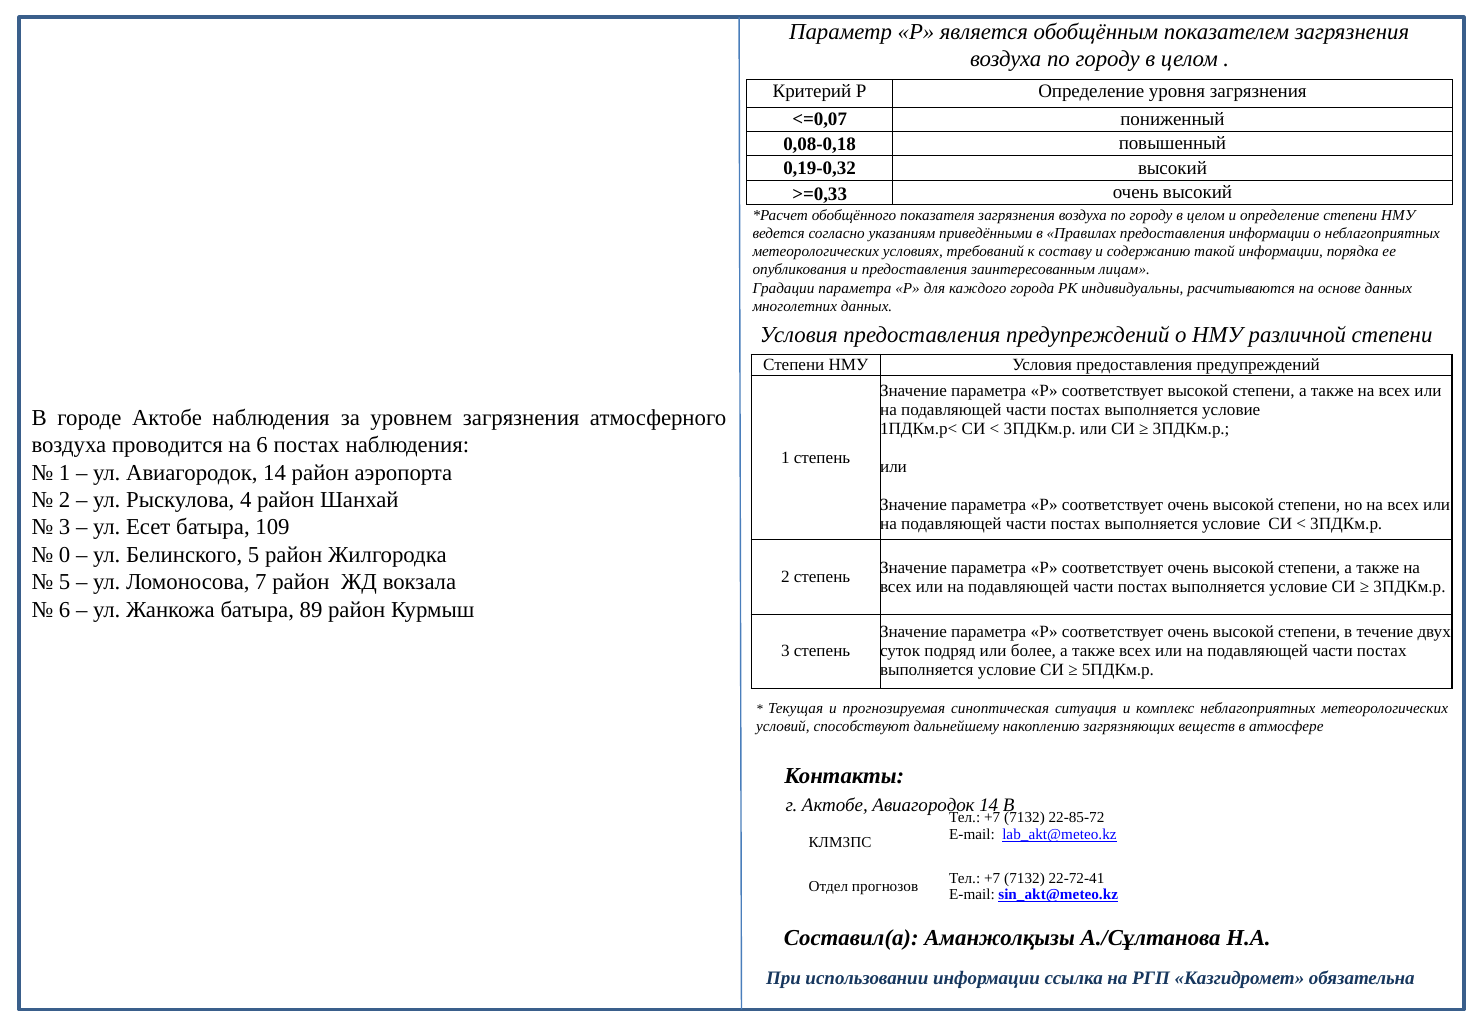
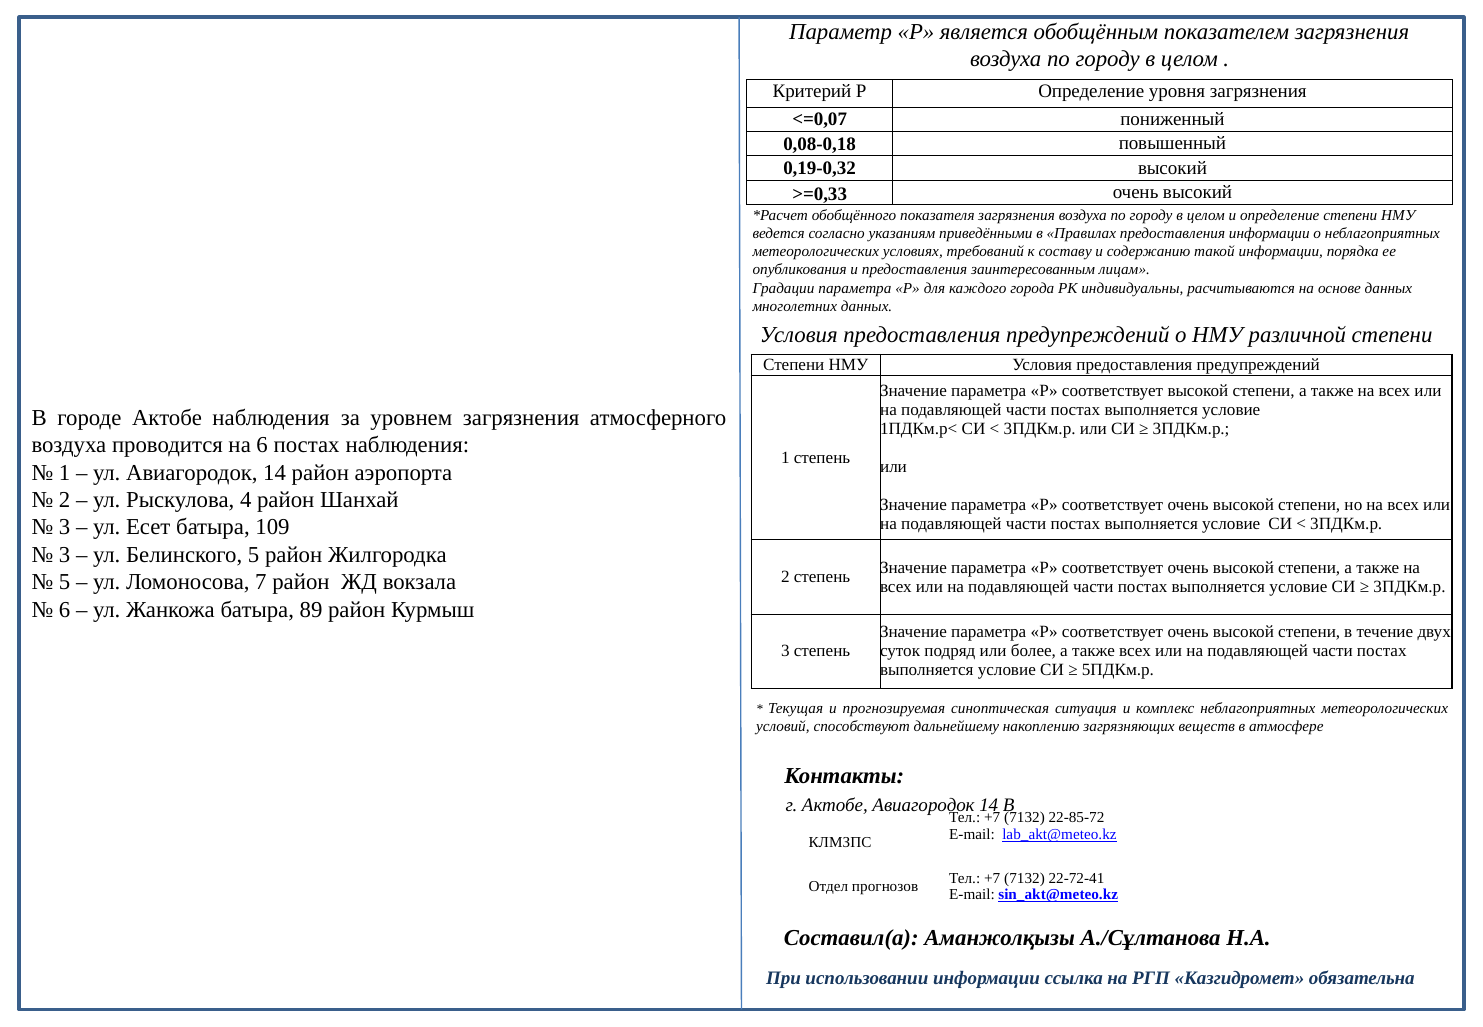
0: 0 -> 3 (65, 555)
